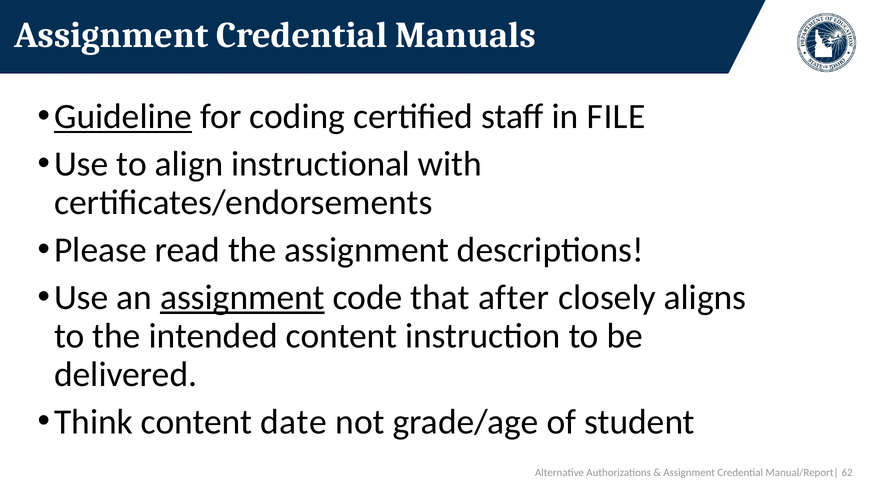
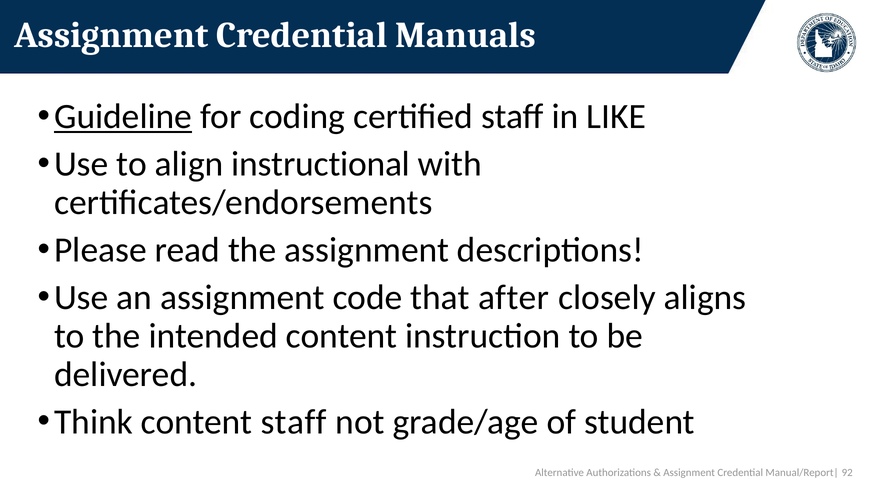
FILE: FILE -> LIKE (616, 117)
assignment underline: present -> none (242, 298)
content date: date -> staff (294, 422)
62: 62 -> 92 (847, 473)
